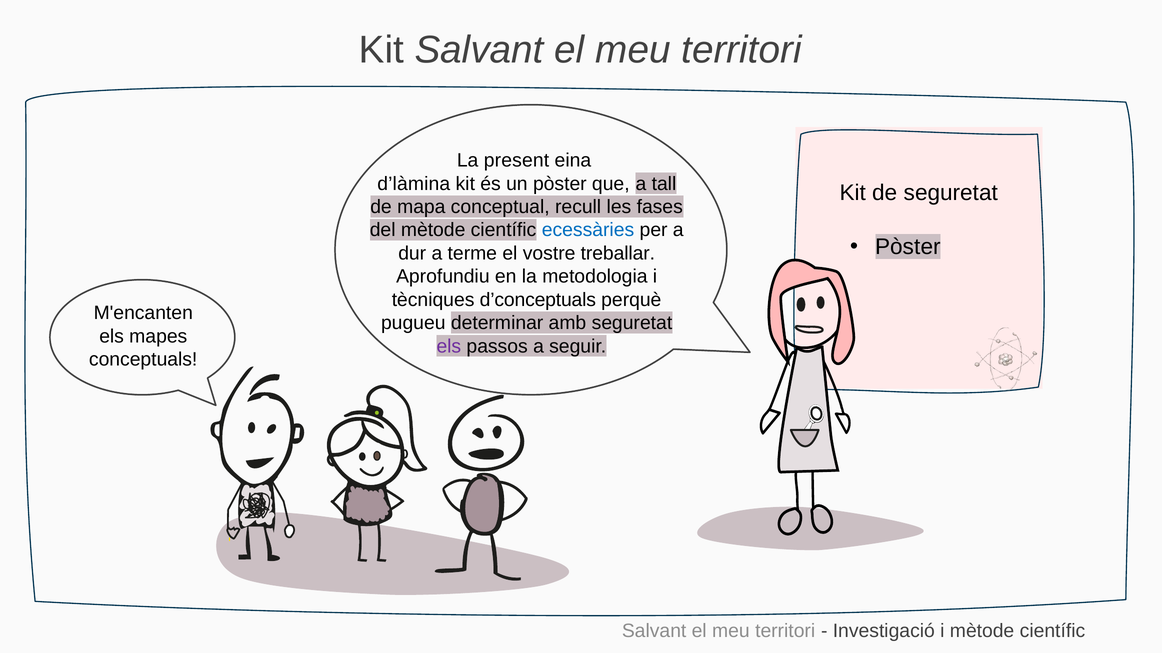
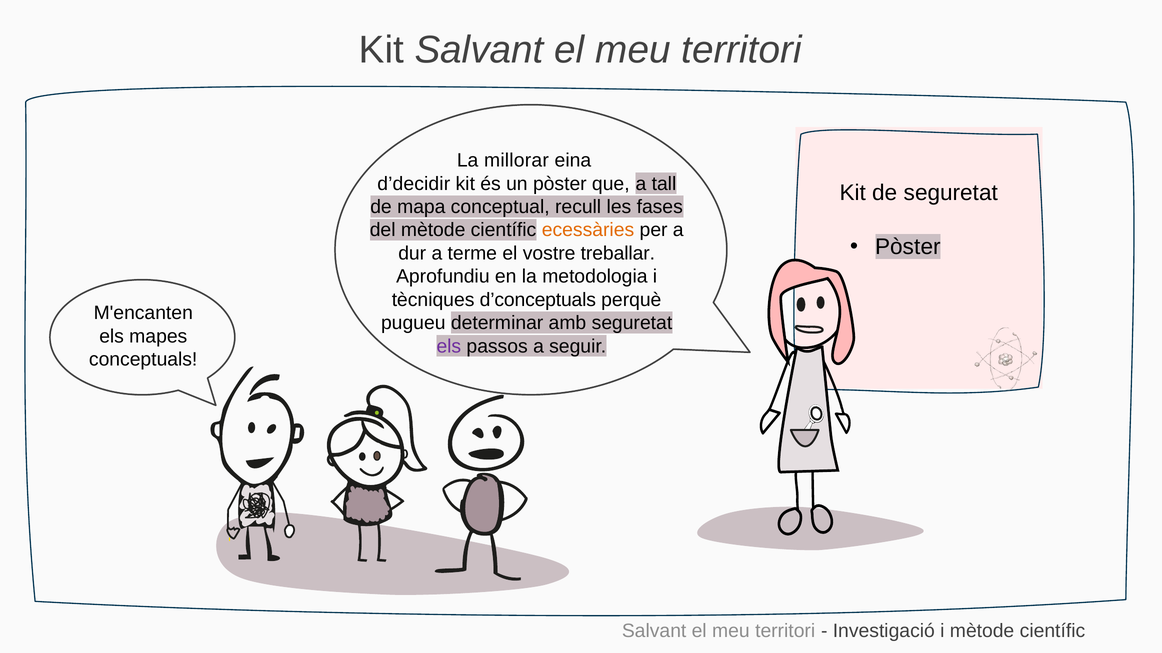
present: present -> millorar (516, 161)
d’làmina: d’làmina -> d’decidir (414, 184)
ecessàries colour: blue -> orange (588, 230)
